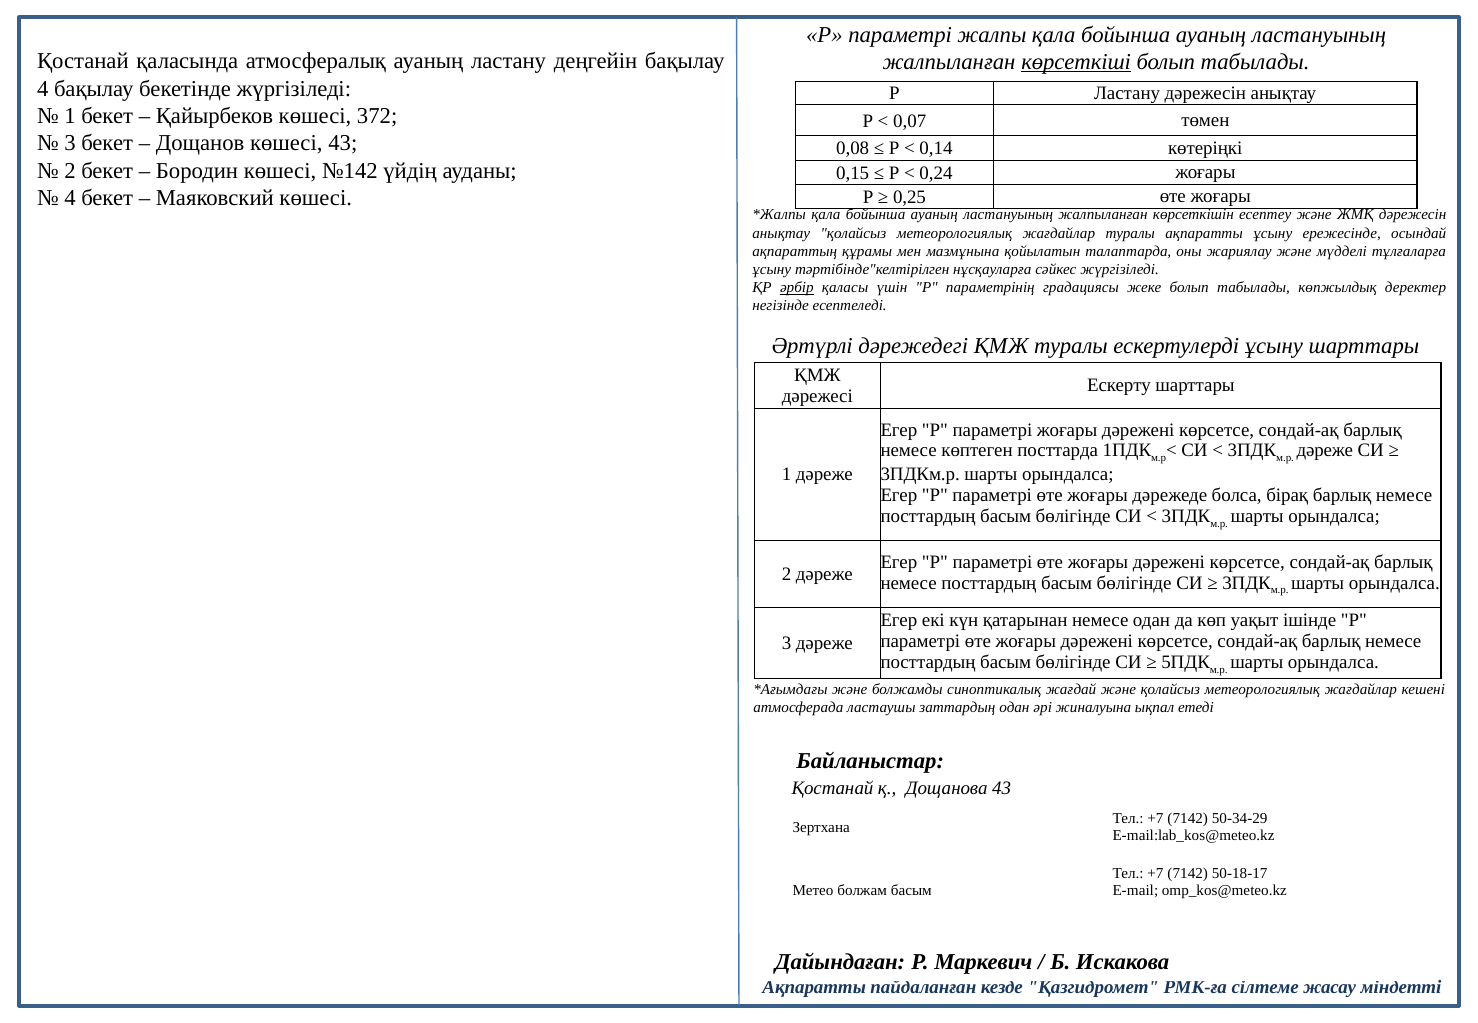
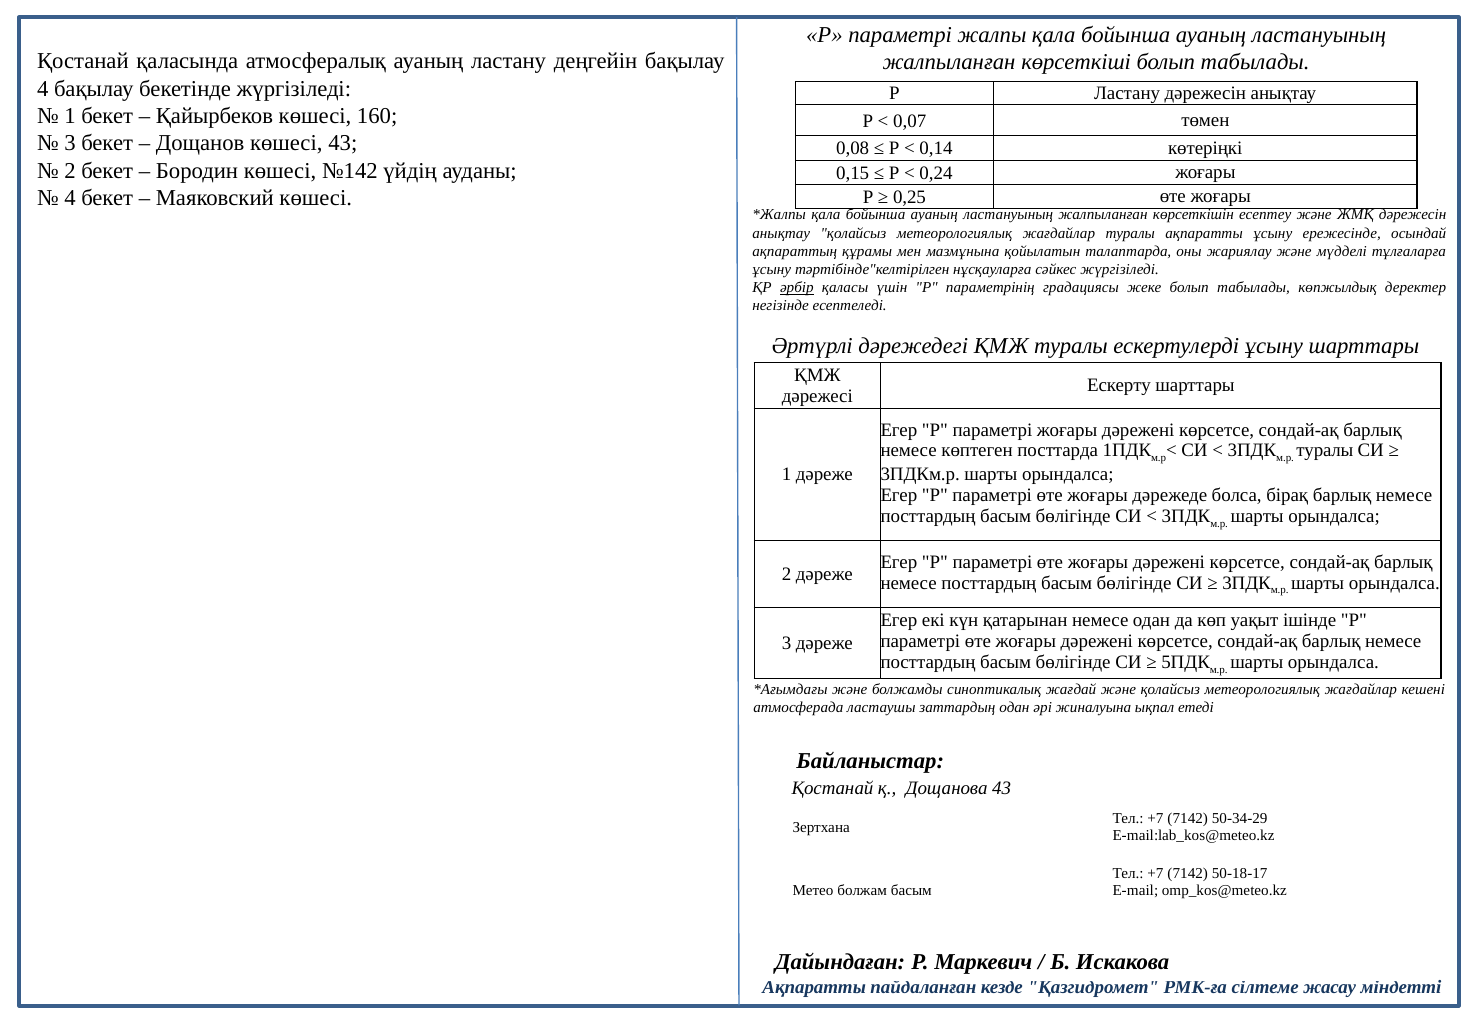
көрсеткіші underline: present -> none (1076, 62)
372: 372 -> 160 (377, 116)
дәреже: дәреже -> туралы (1325, 451)
